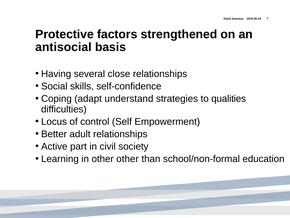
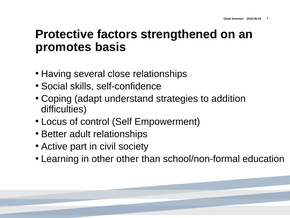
antisocial: antisocial -> promotes (63, 47)
qualities: qualities -> addition (229, 99)
